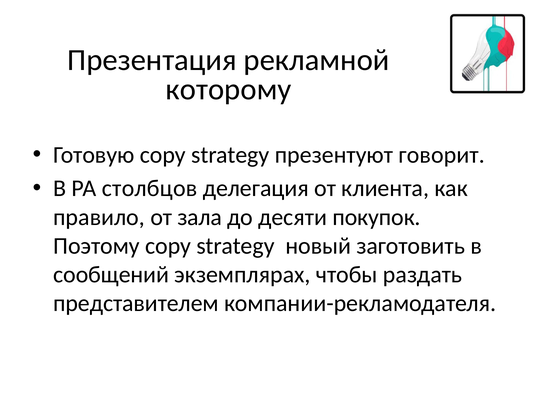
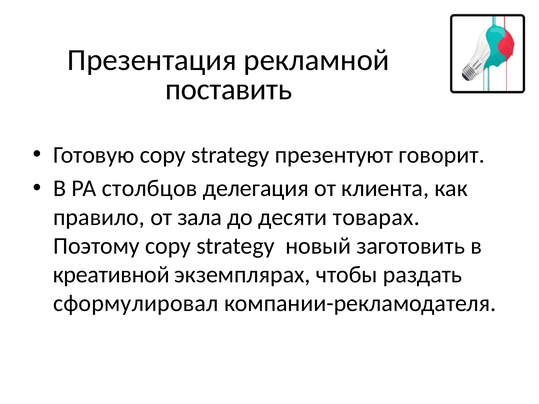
которому: которому -> поставить (229, 90)
покупок: покупок -> товарах (376, 217)
сообщений: сообщений -> креативной (111, 275)
представителем: представителем -> сформулировал (136, 304)
